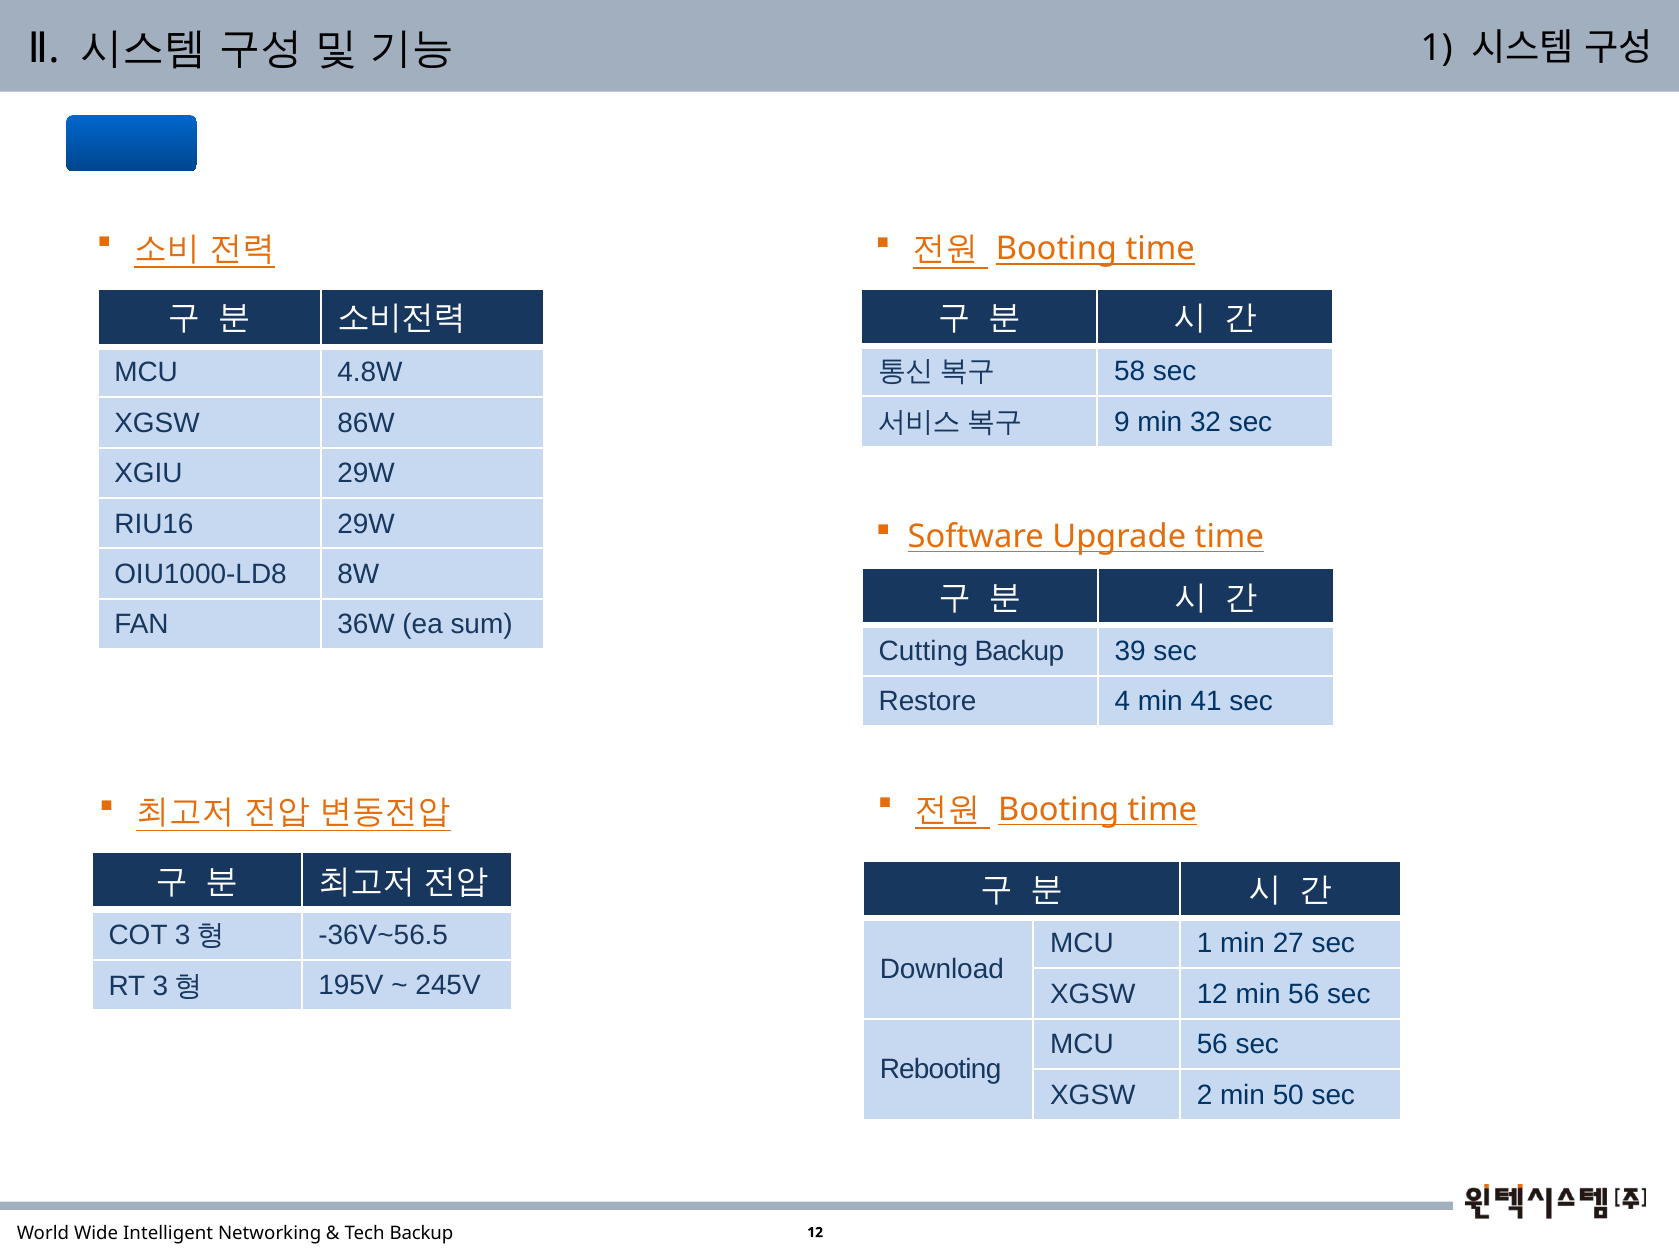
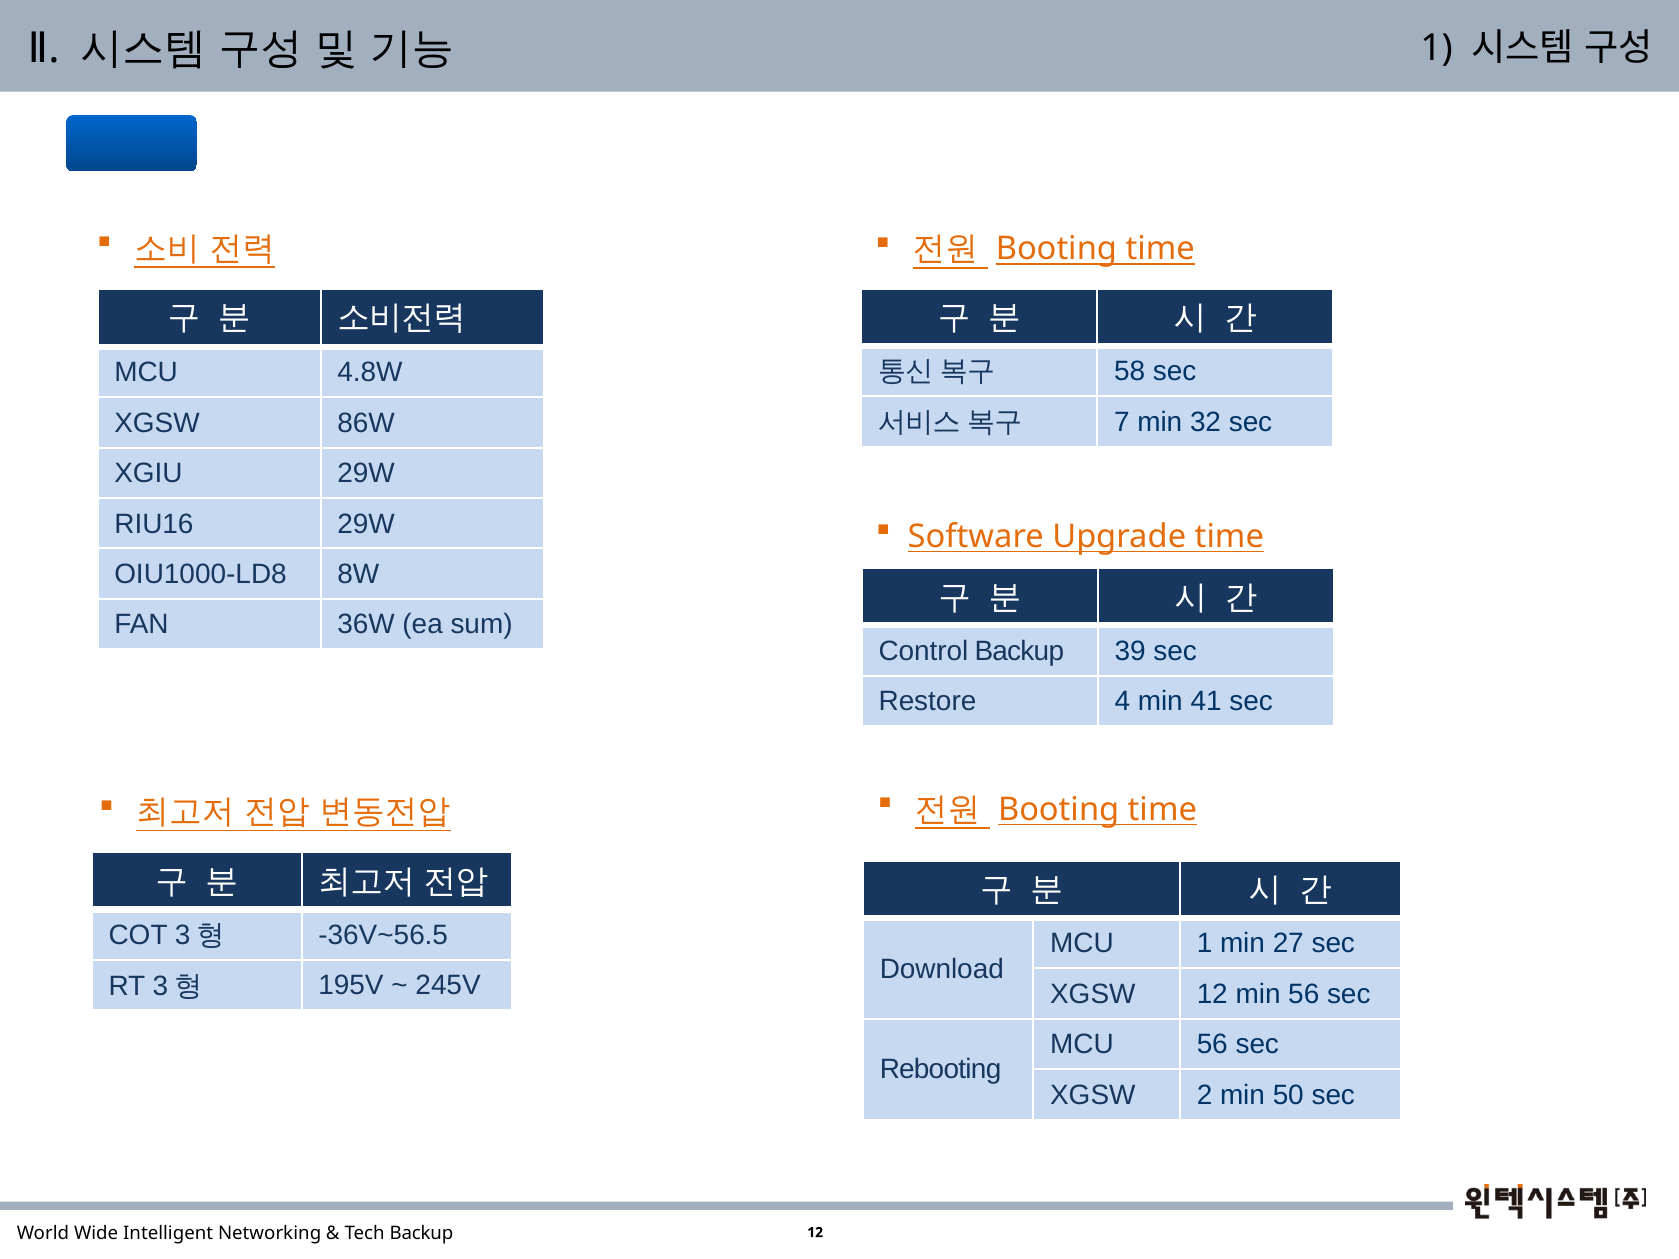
9: 9 -> 7 (1122, 422)
Cutting: Cutting -> Control (923, 651)
